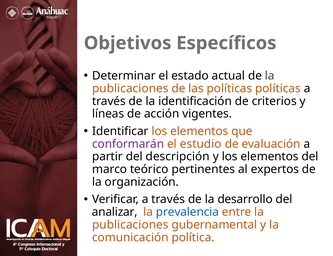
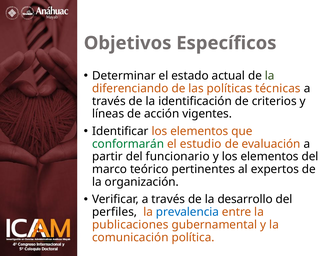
publicaciones: publicaciones -> diferenciando (130, 88)
políticas políticas: políticas -> técnicas (278, 88)
conformarán colour: purple -> green (128, 144)
descripción: descripción -> funcionario (178, 156)
analizar: analizar -> perfiles (115, 212)
